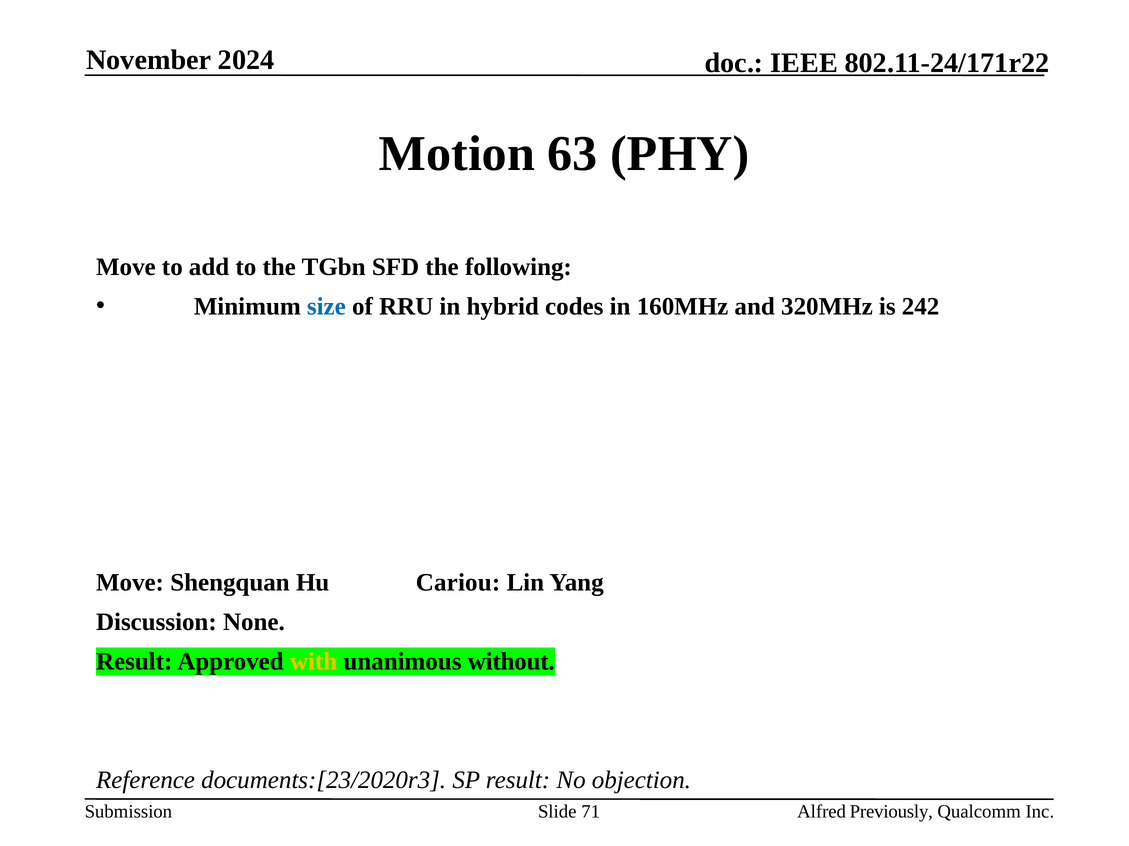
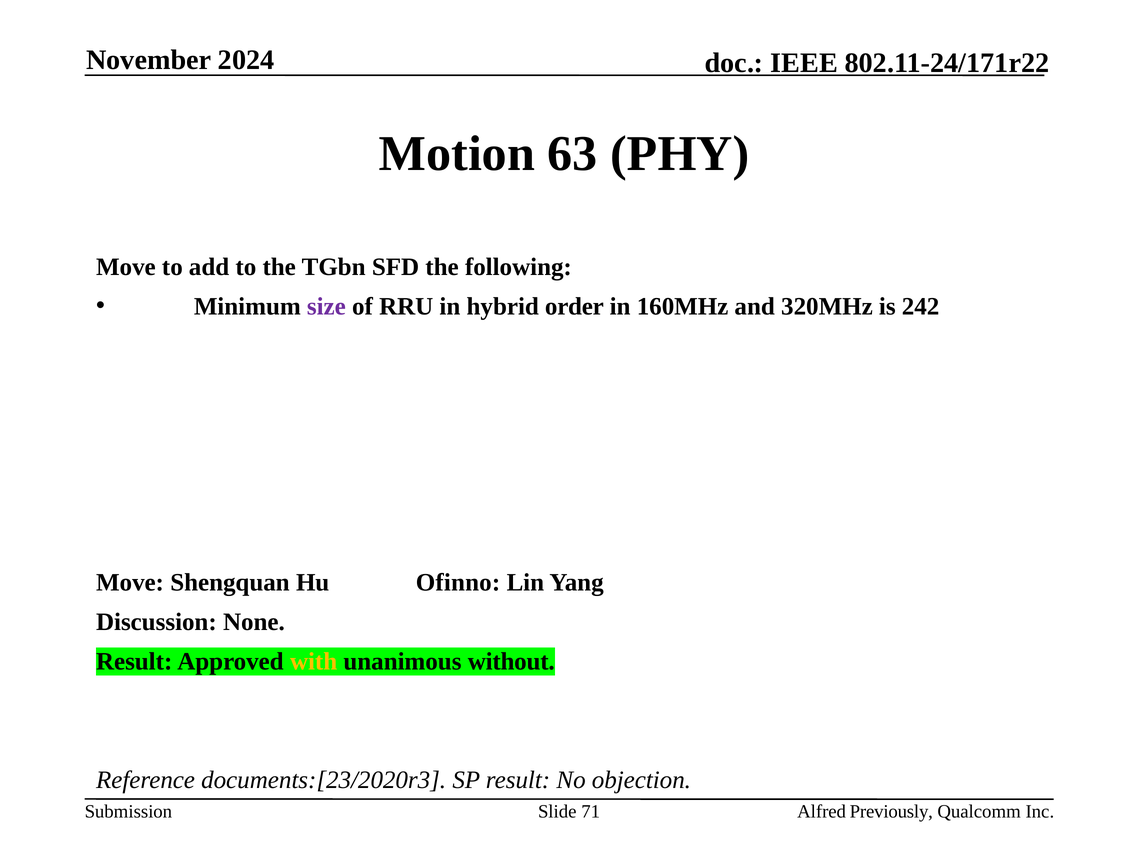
size colour: blue -> purple (326, 307)
codes: codes -> order (574, 307)
Cariou: Cariou -> Ofinno (458, 583)
